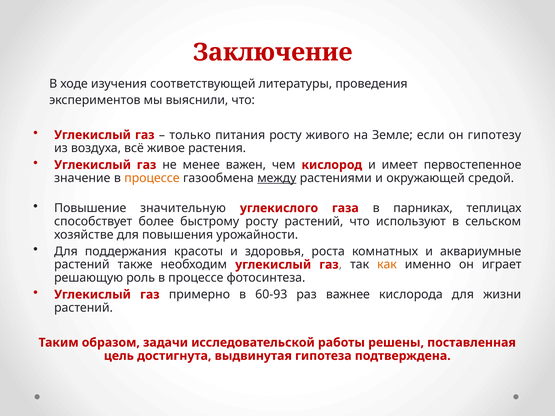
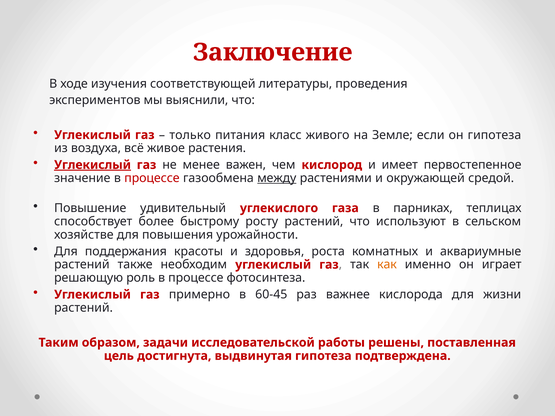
питания росту: росту -> класс (285, 135)
он гипотезу: гипотезу -> гипотеза (494, 135)
Углекислый underline: none -> present (93, 165)
процессе colour: orange -> red (152, 178)
значительную: значительную -> удивительный (183, 208)
60-93: 60-93 -> 60-45 (271, 295)
